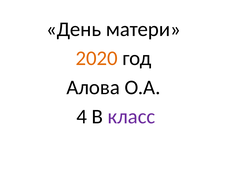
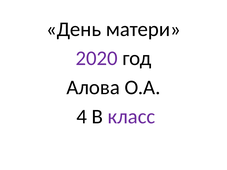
2020 colour: orange -> purple (97, 58)
